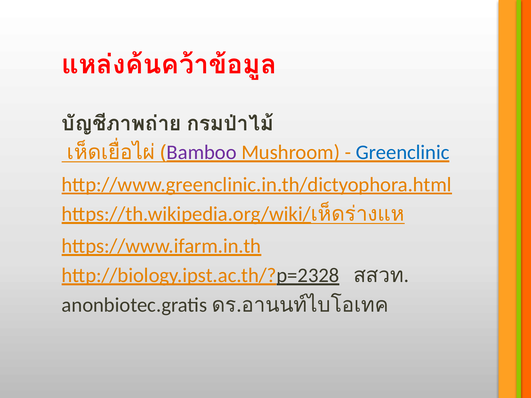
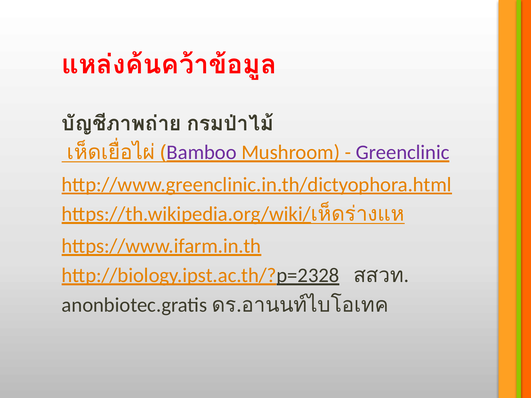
Greenclinic colour: blue -> purple (403, 153)
